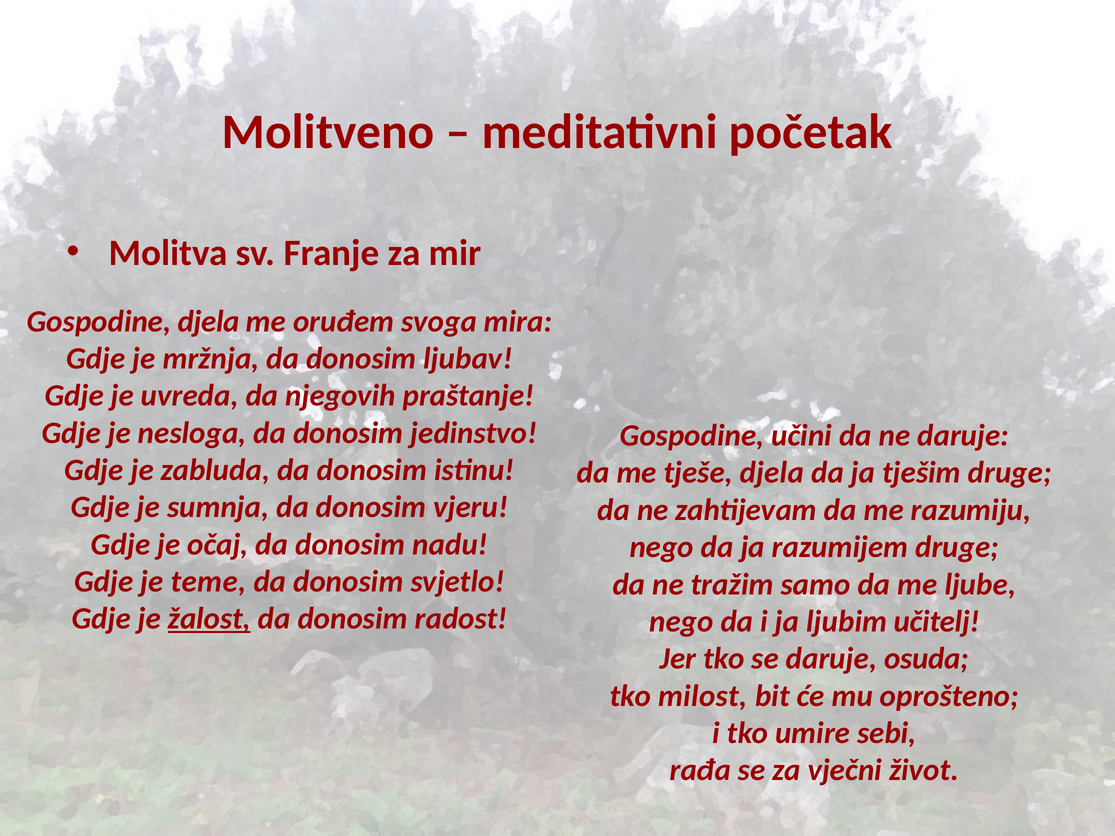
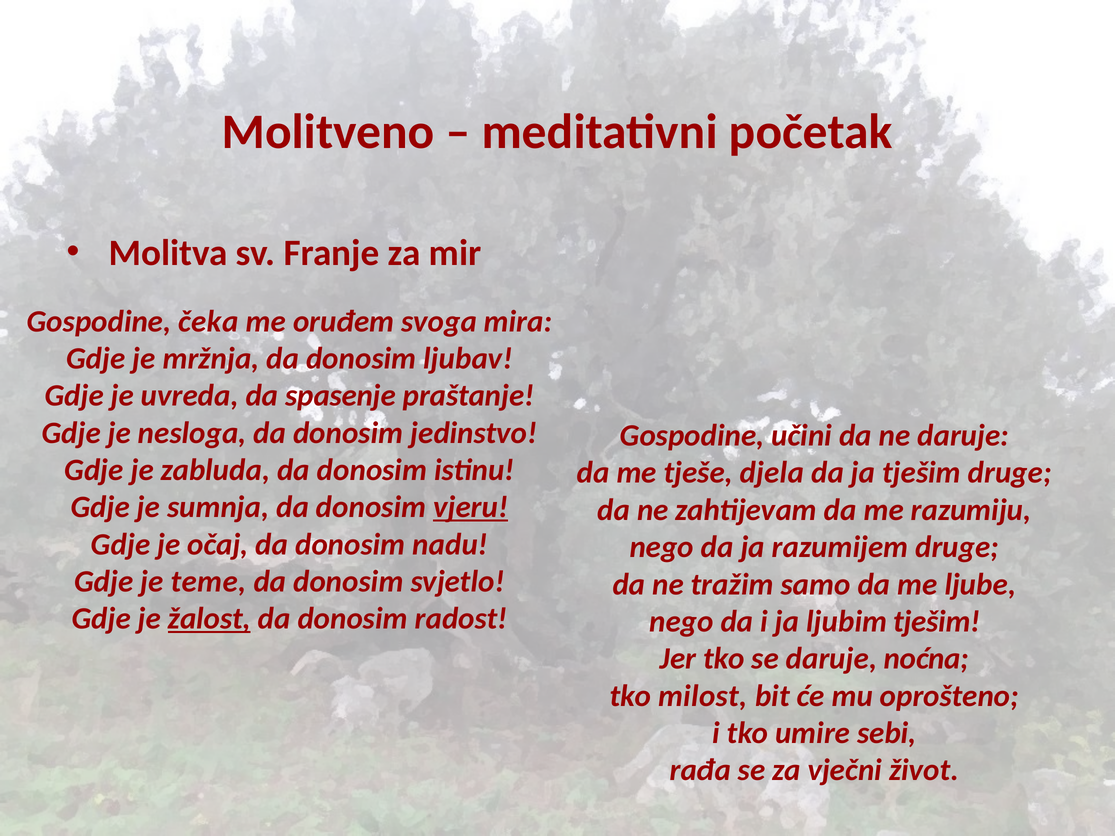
Gospodine djela: djela -> čeka (208, 321)
njegovih: njegovih -> spasenje (341, 396)
vjeru underline: none -> present (471, 507)
ljubim učitelj: učitelj -> tješim (937, 622)
osuda: osuda -> noćna (926, 659)
